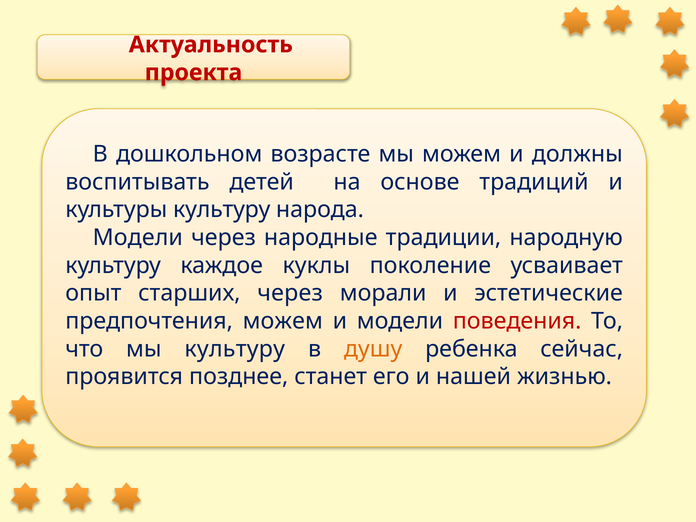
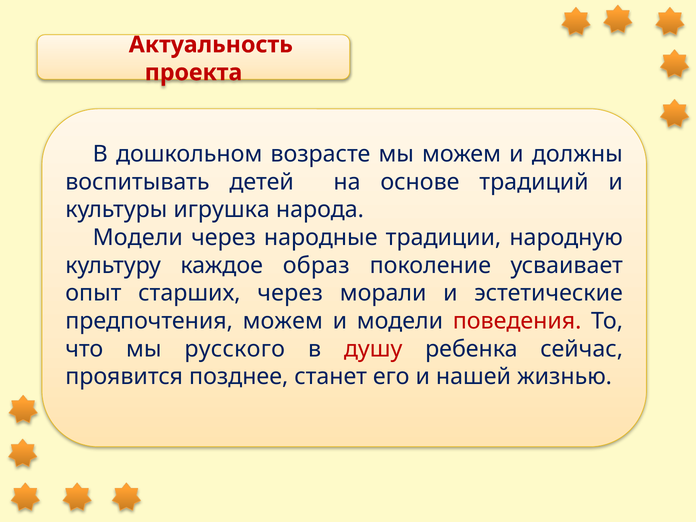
культуры культуру: культуру -> игрушка (222, 210)
куклы: куклы -> образ (316, 265)
мы культуру: культуру -> русского (235, 349)
душу colour: orange -> red (373, 349)
